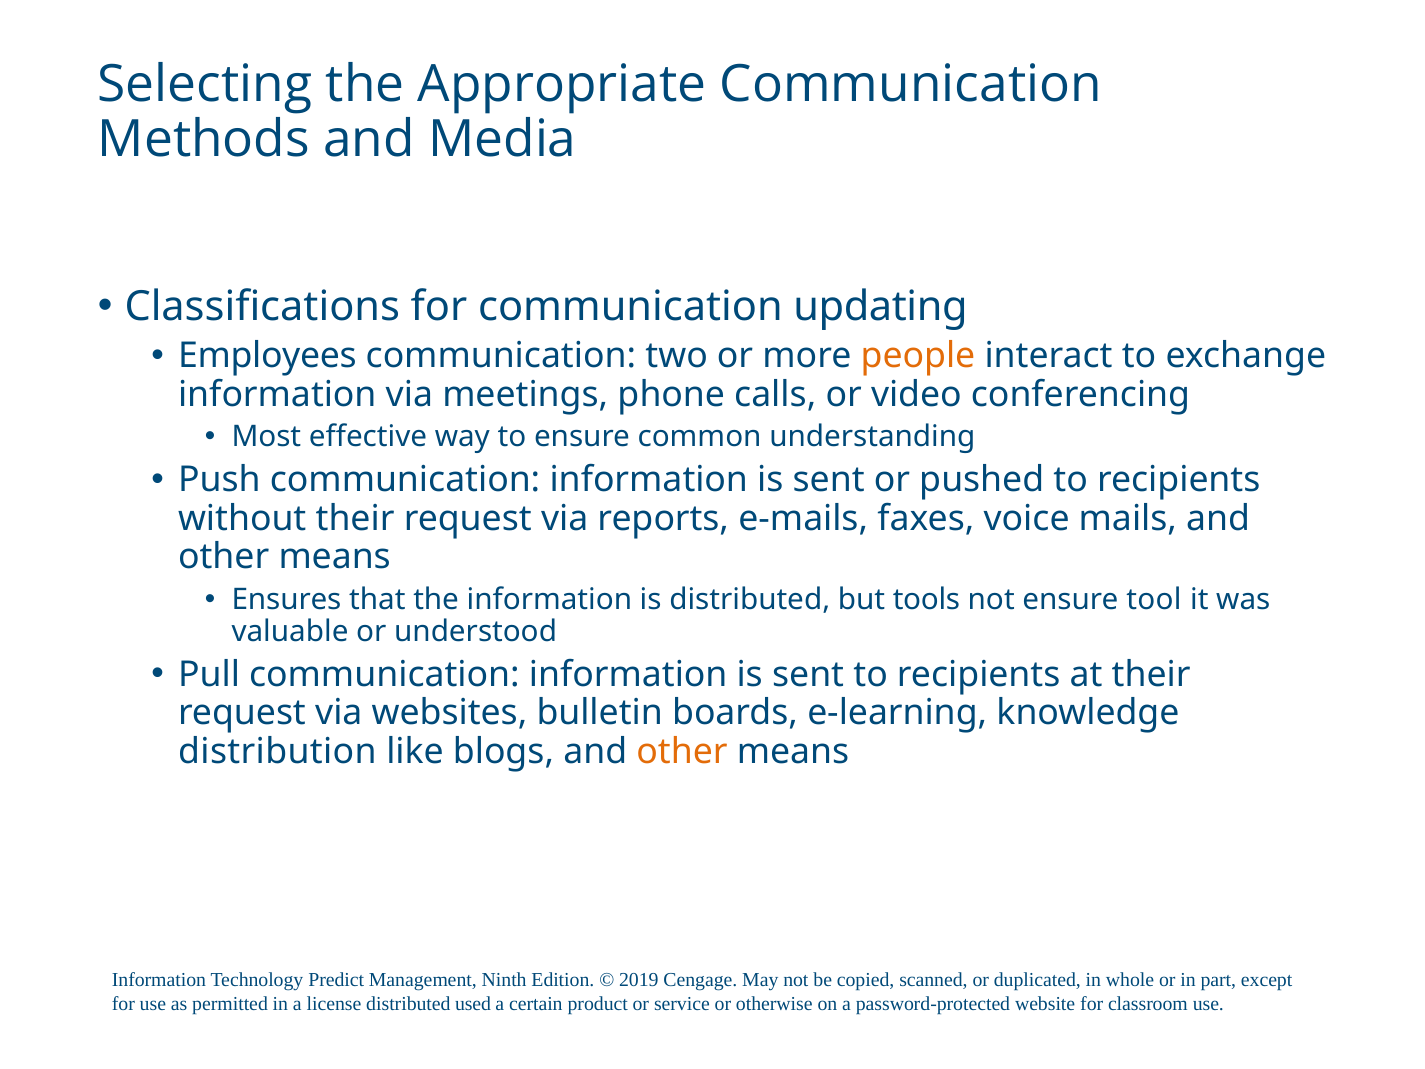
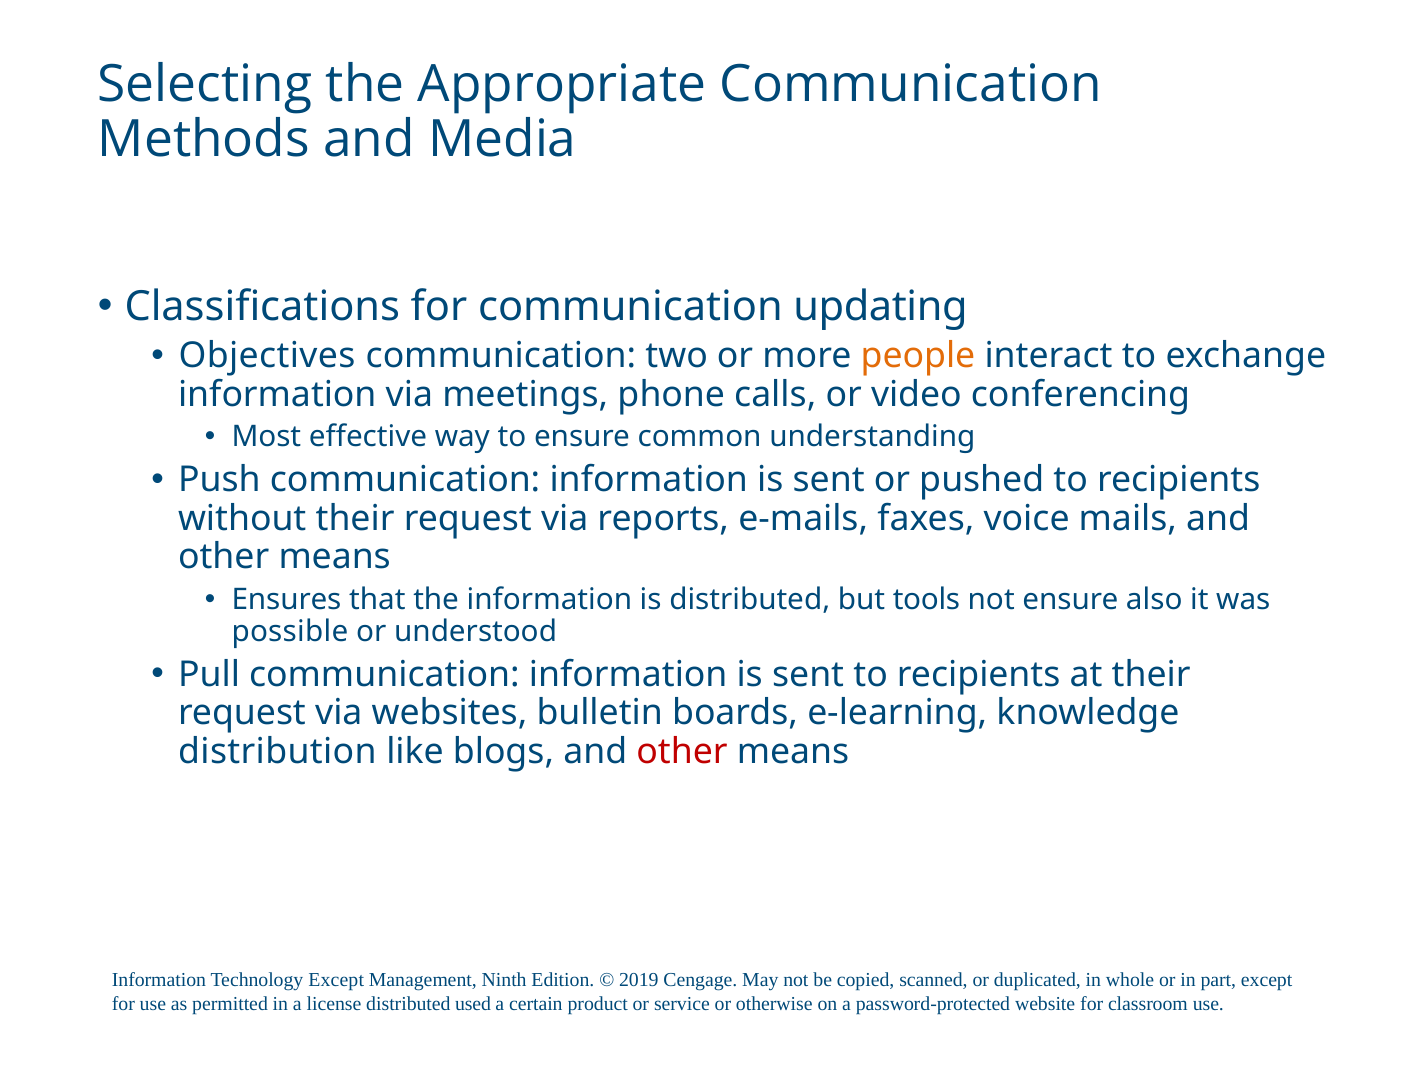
Employees: Employees -> Objectives (267, 356)
tool: tool -> also (1154, 599)
valuable: valuable -> possible (290, 631)
other colour: orange -> red (682, 751)
Technology Predict: Predict -> Except (336, 980)
